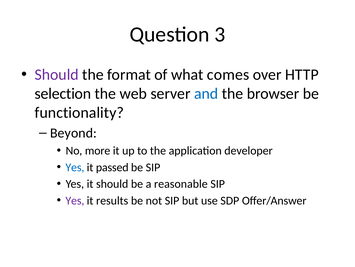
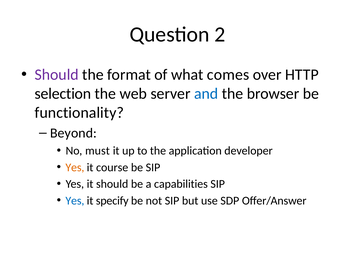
3: 3 -> 2 (220, 34)
more: more -> must (97, 150)
Yes colour: blue -> orange (75, 167)
passed: passed -> course (112, 167)
reasonable: reasonable -> capabilities (181, 183)
Yes colour: purple -> blue (75, 200)
results: results -> specify (112, 200)
